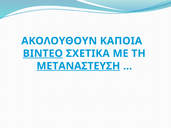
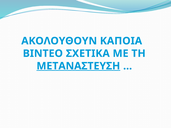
ΒΙΝΤΕΟ underline: present -> none (43, 54)
